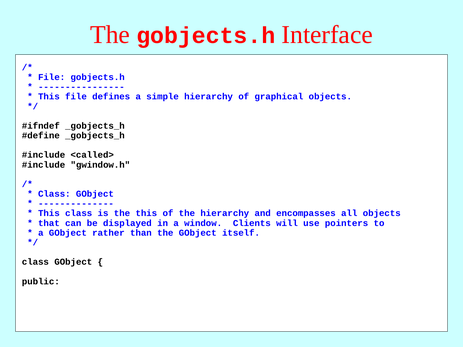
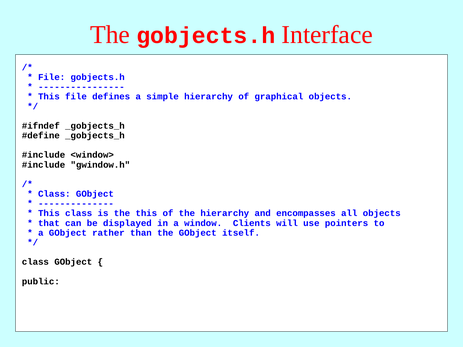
<called>: <called> -> <window> (92, 155)
